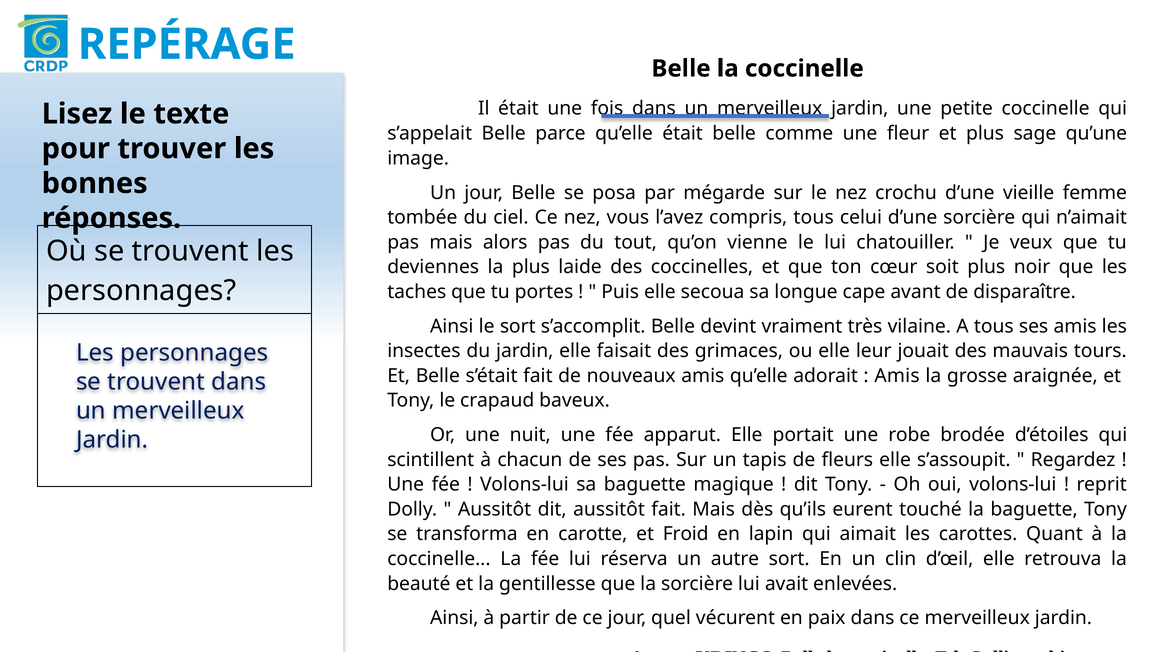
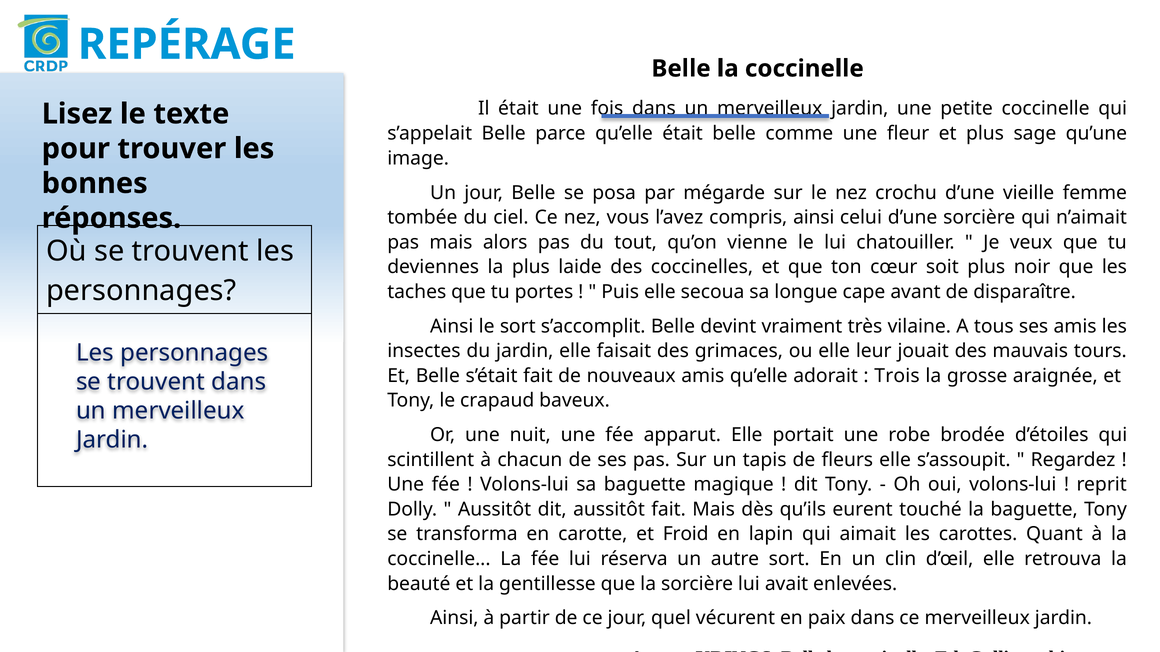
compris tous: tous -> ainsi (814, 218)
Amis: Amis -> Trois (897, 376)
